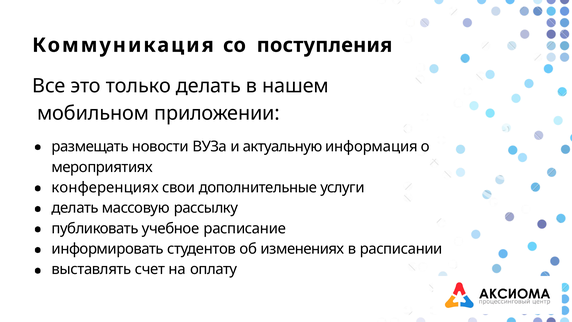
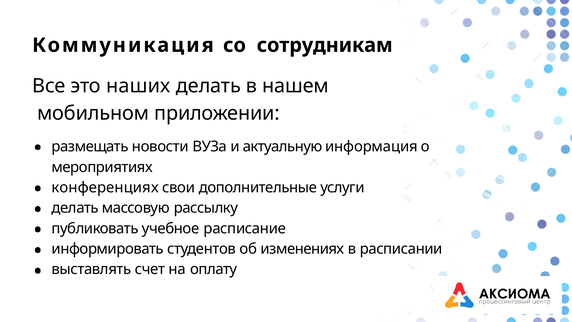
поступления: поступления -> сотрудникам (325, 45)
только: только -> наших (138, 86)
